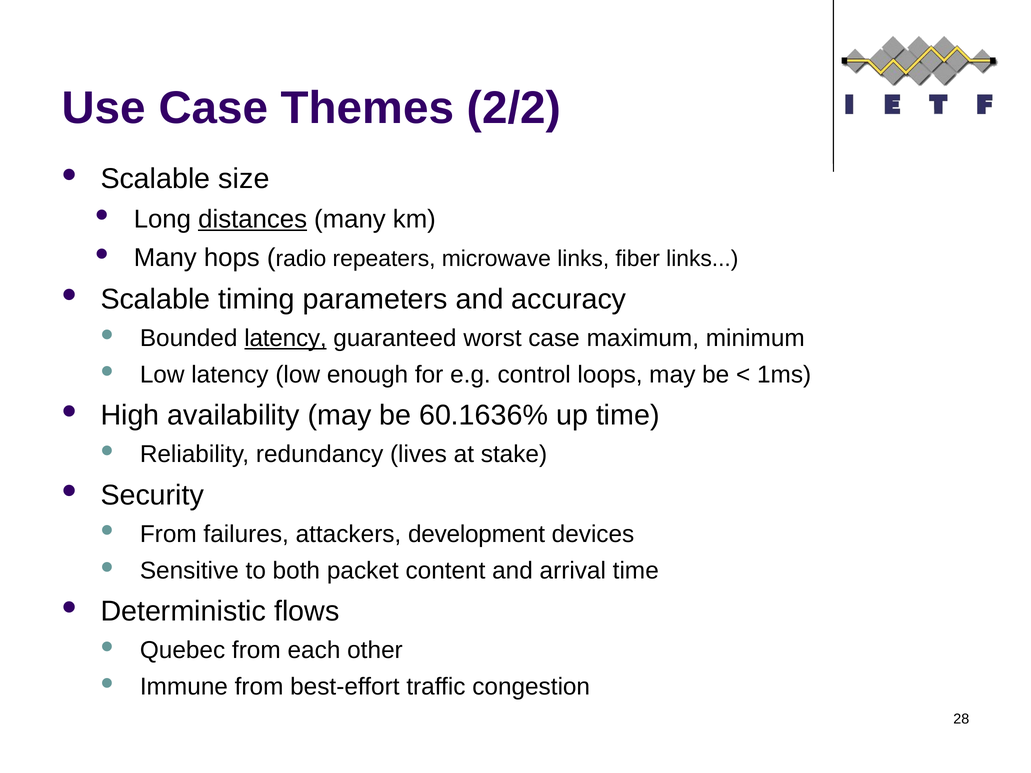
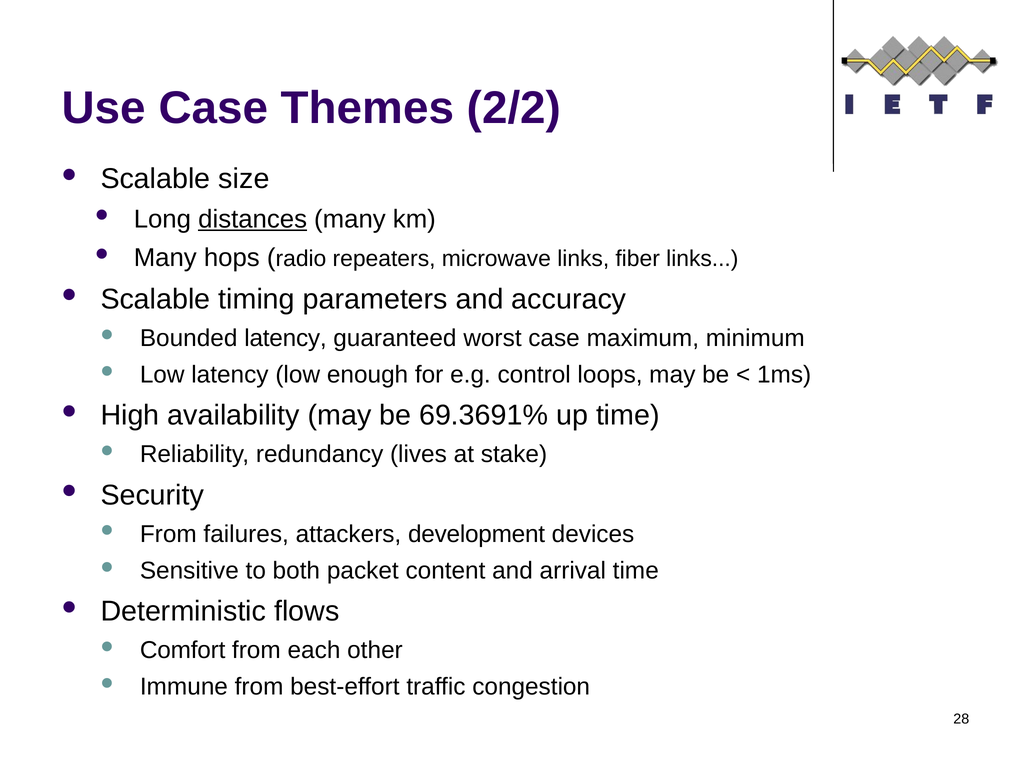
latency underline: present -> none (285, 338)
60.1636%: 60.1636% -> 69.3691% (484, 416)
Quebec: Quebec -> Comfort (183, 651)
